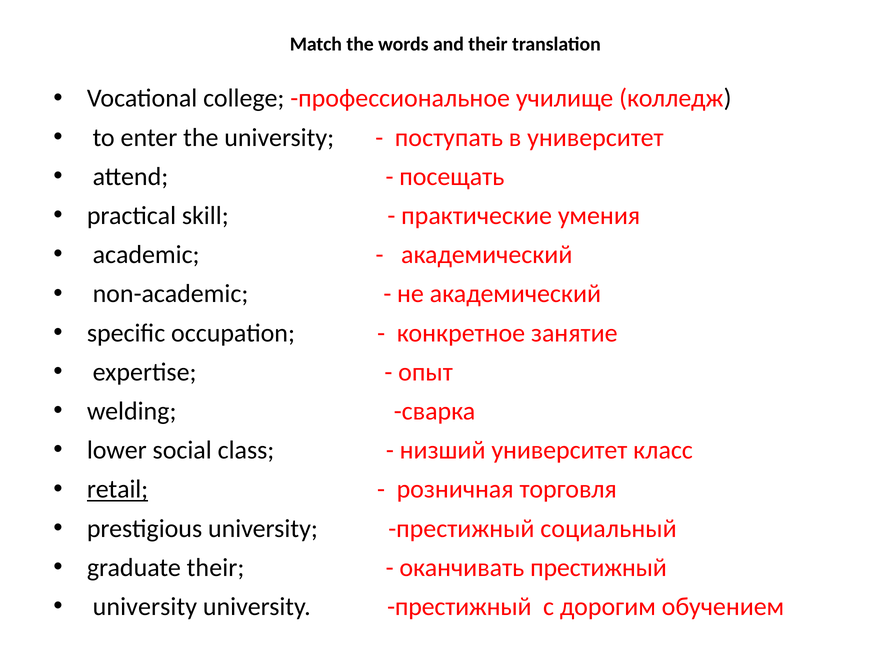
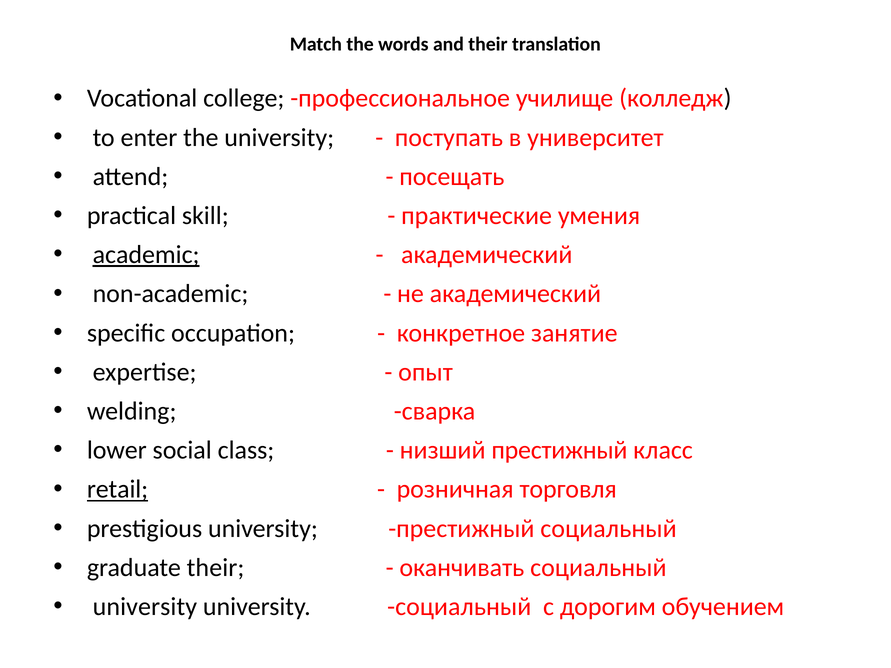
academic underline: none -> present (146, 255)
низший университет: университет -> престижный (559, 450)
оканчивать престижный: престижный -> социальный (598, 568)
престижный: престижный -> социальный (459, 607)
